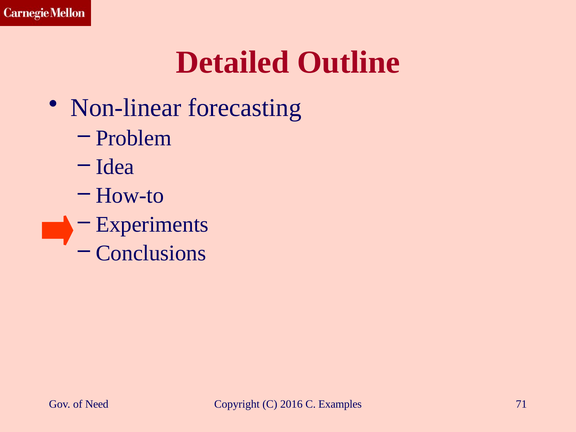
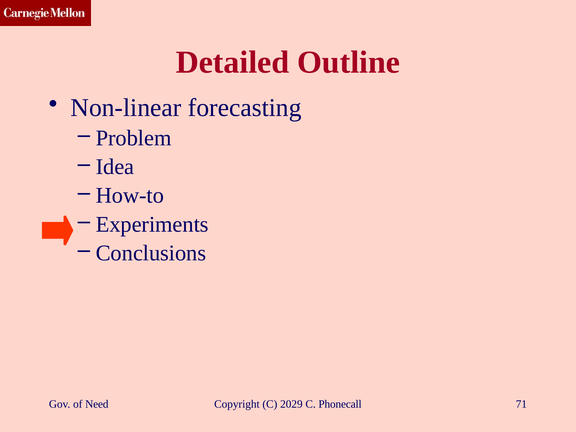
2016: 2016 -> 2029 (291, 404)
Examples: Examples -> Phonecall (340, 404)
